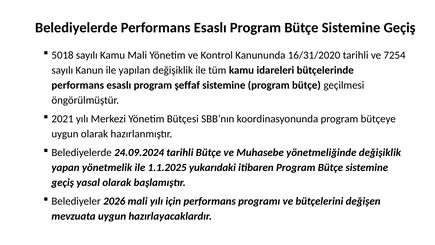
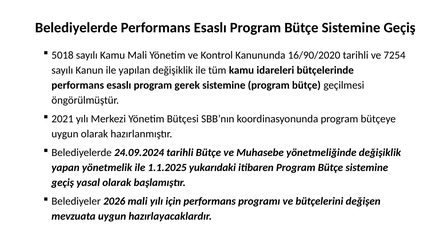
16/31/2020: 16/31/2020 -> 16/90/2020 (314, 55)
şeffaf: şeffaf -> gerek (187, 85)
